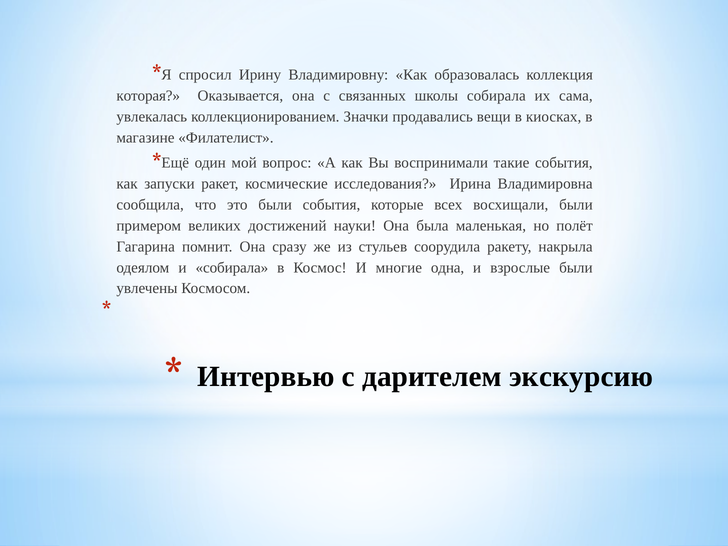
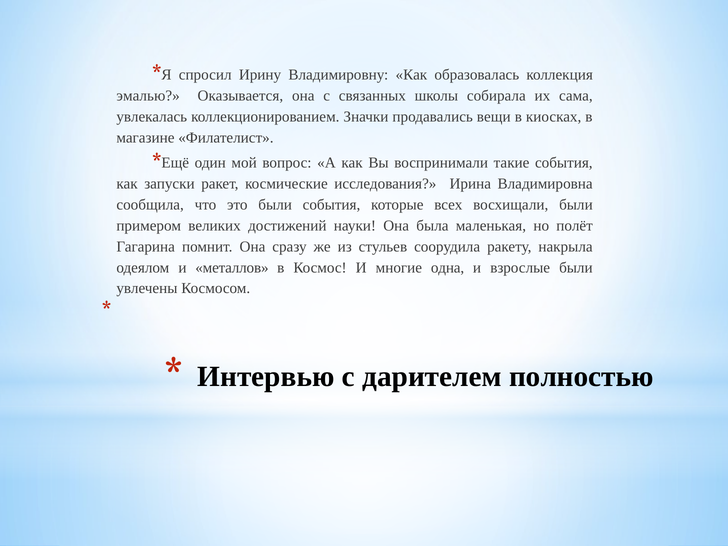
которая: которая -> эмалью (148, 96)
и собирала: собирала -> металлов (232, 268)
экскурсию: экскурсию -> полностью (581, 377)
